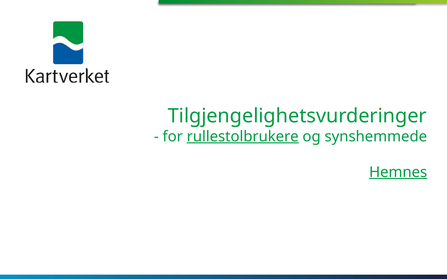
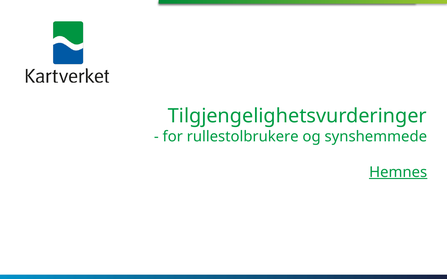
rullestolbrukere underline: present -> none (243, 137)
